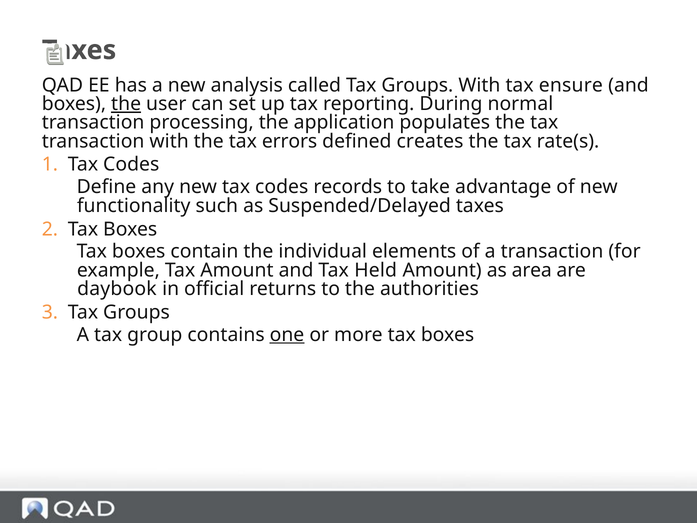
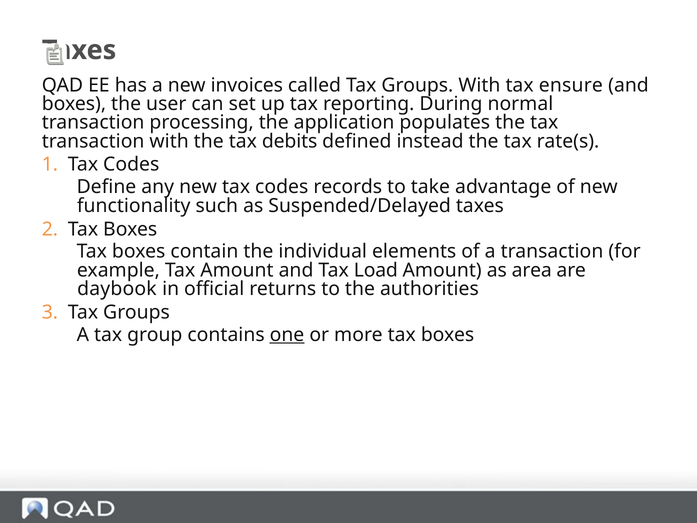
analysis: analysis -> invoices (247, 85)
the underline: present -> none (126, 104)
errors: errors -> debits (290, 141)
creates: creates -> instead (430, 141)
Held: Held -> Load (376, 270)
